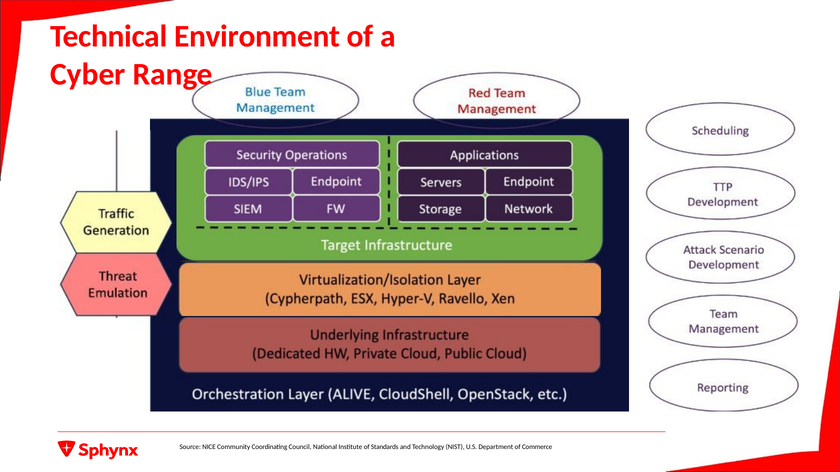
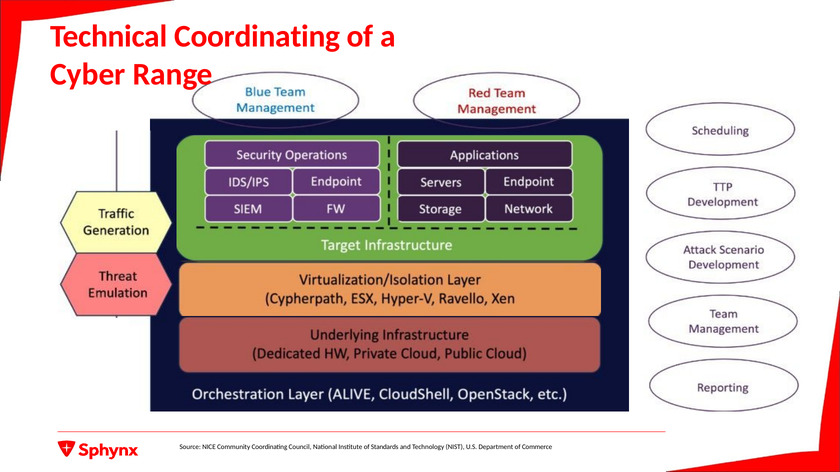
Technical Environment: Environment -> Coordinating (257, 37)
